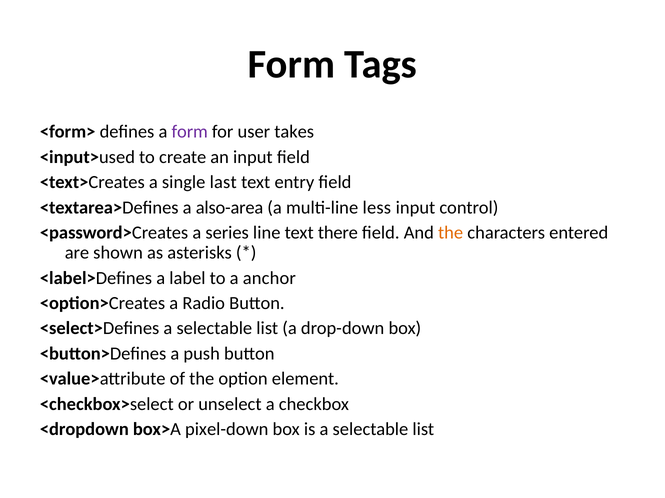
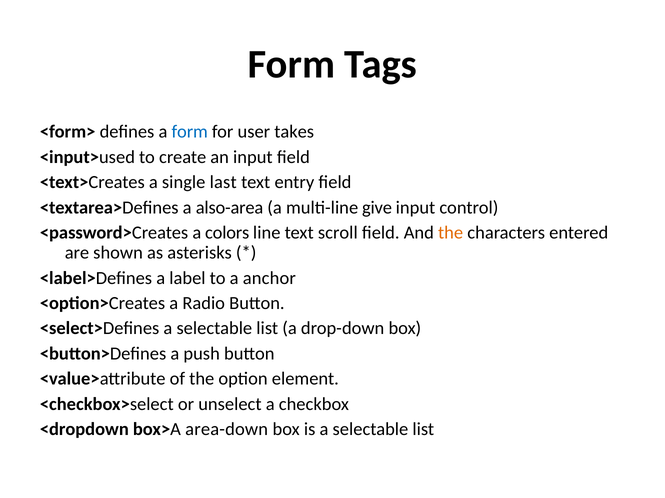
form colour: purple -> blue (190, 132)
less: less -> give (377, 208)
series: series -> colors (227, 233)
there: there -> scroll (338, 233)
pixel-down: pixel-down -> area-down (227, 430)
